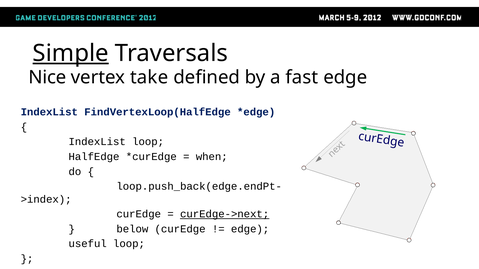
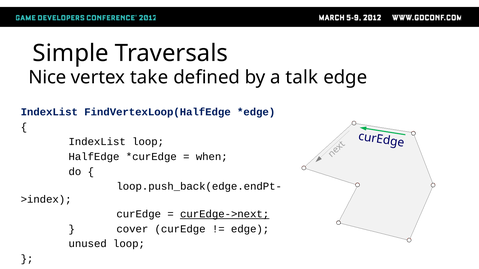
Simple underline: present -> none (71, 53)
fast: fast -> talk (302, 77)
below: below -> cover (132, 229)
useful: useful -> unused (88, 244)
